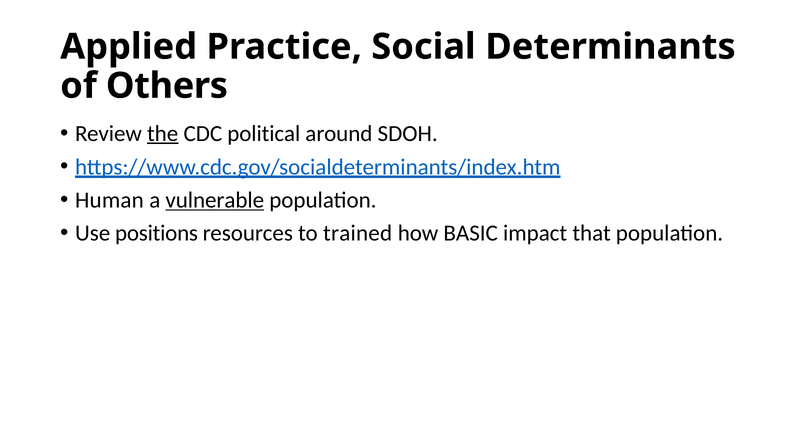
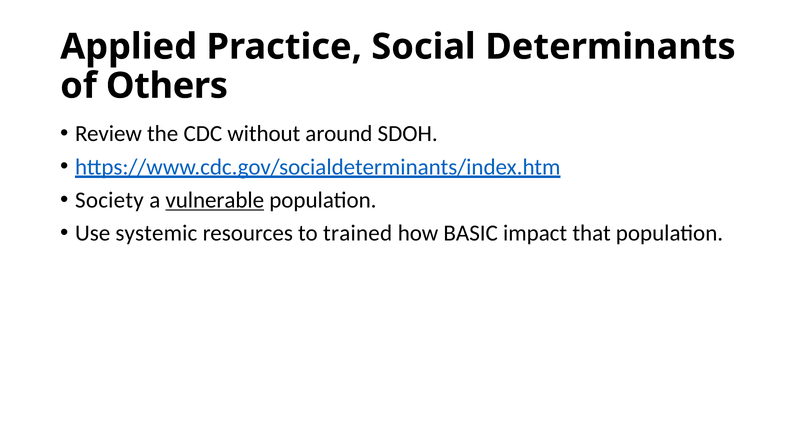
the underline: present -> none (163, 134)
political: political -> without (264, 134)
Human: Human -> Society (109, 200)
positions: positions -> systemic (156, 233)
